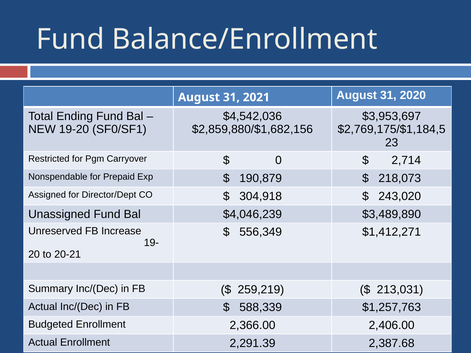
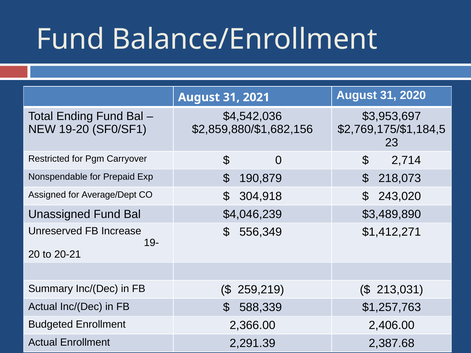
Director/Dept: Director/Dept -> Average/Dept (109, 195)
